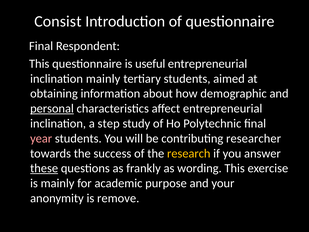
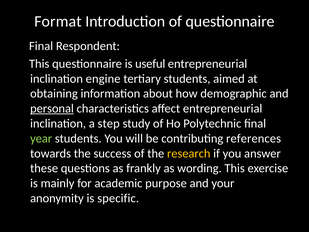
Consist: Consist -> Format (58, 21)
inclination mainly: mainly -> engine (103, 79)
year colour: pink -> light green (41, 138)
researcher: researcher -> references (254, 138)
these underline: present -> none (44, 168)
remove: remove -> specific (118, 198)
